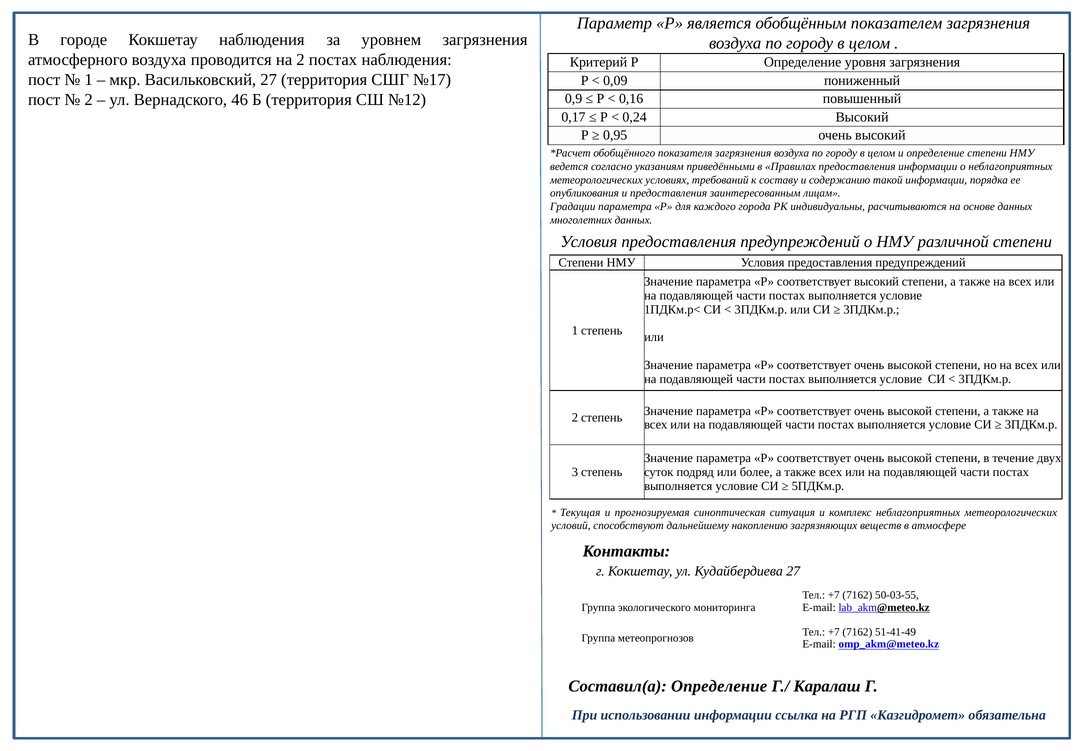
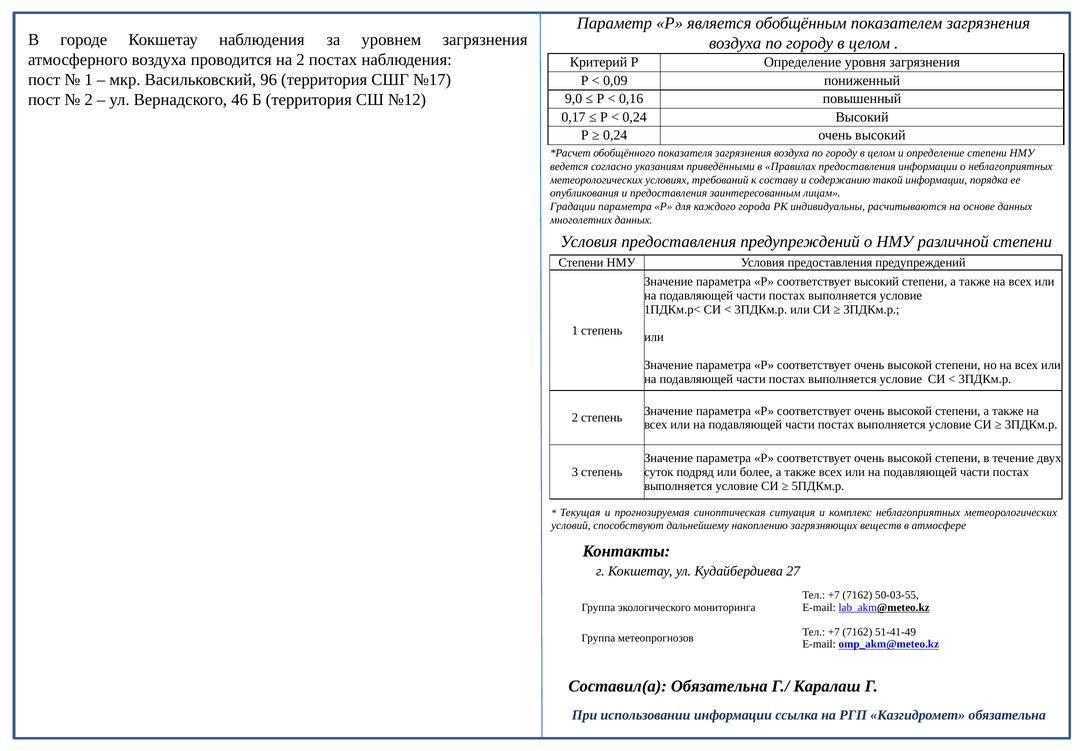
Васильковский 27: 27 -> 96 (269, 80)
0,9: 0,9 -> 9,0 (574, 99)
0,95: 0,95 -> 0,24 (615, 135)
Составил(а Определение: Определение -> Обязательна (719, 686)
